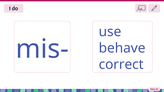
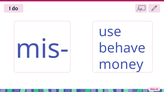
correct: correct -> money (121, 65)
